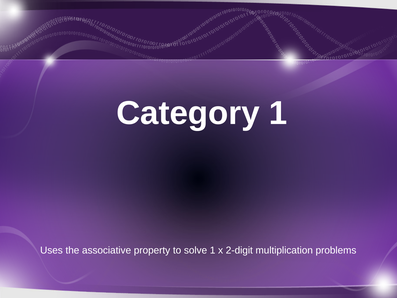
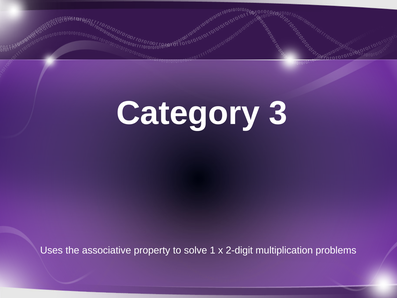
Category 1: 1 -> 3 (278, 113)
